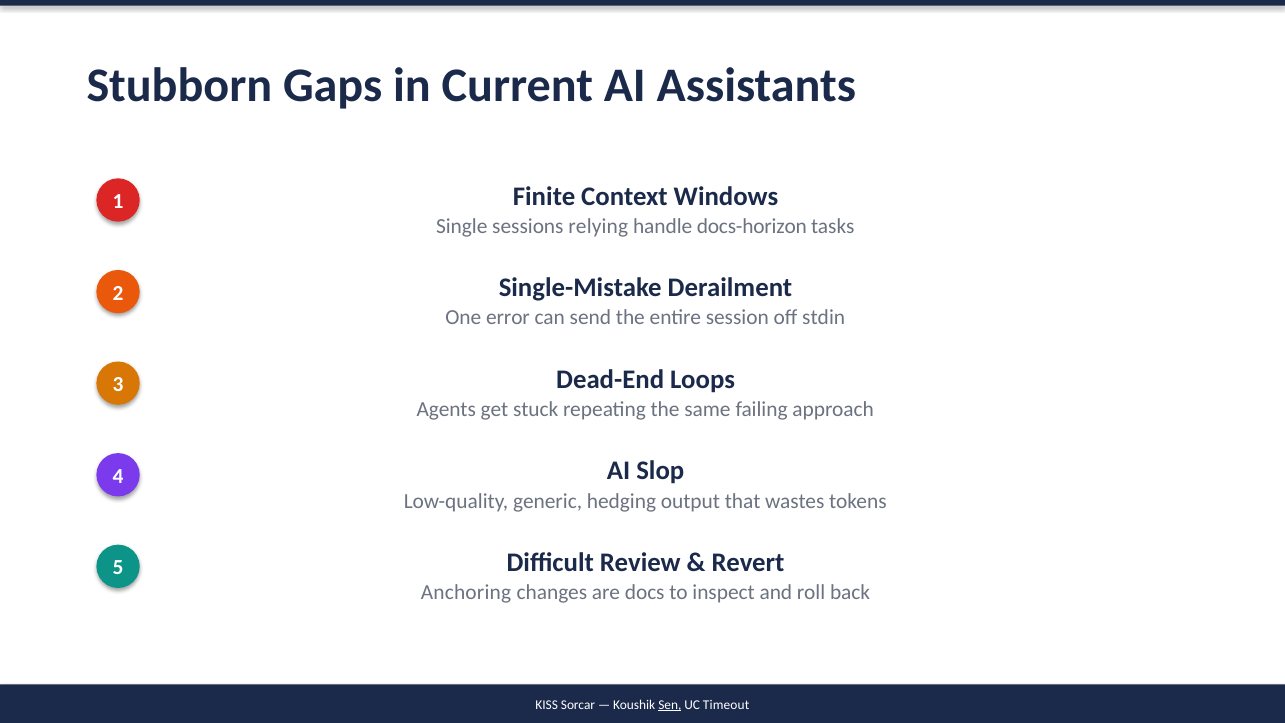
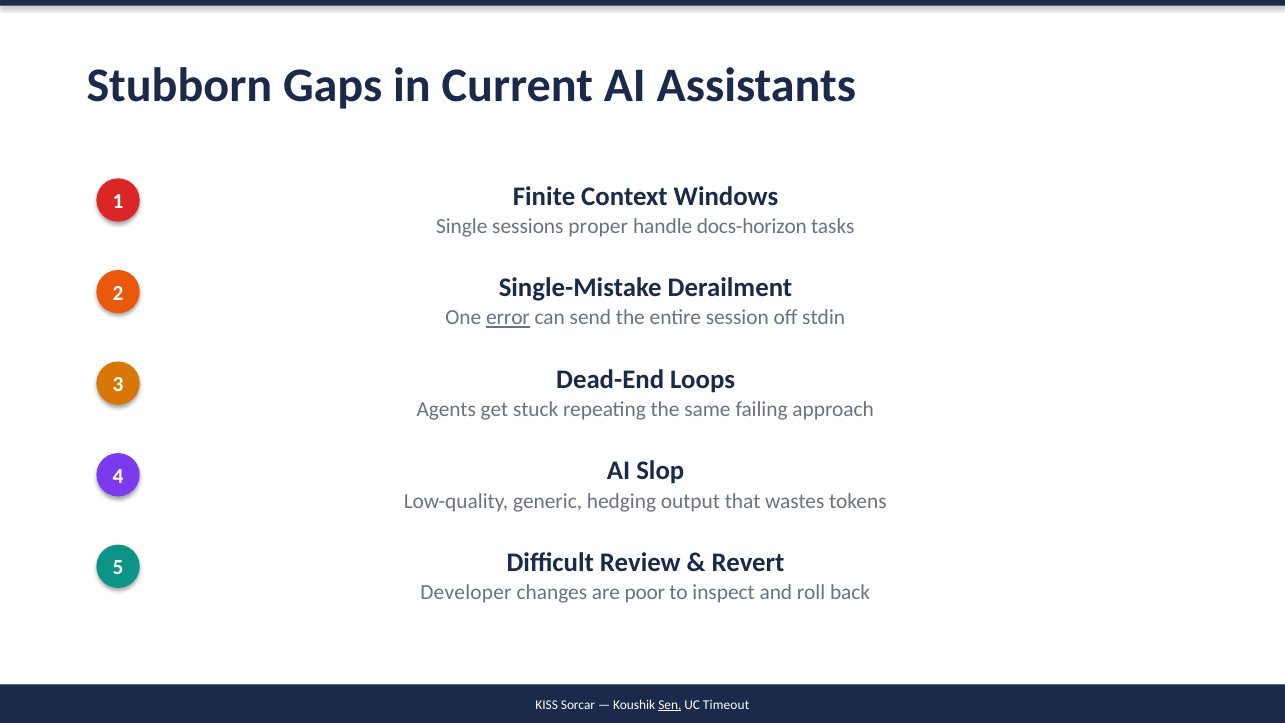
relying: relying -> proper (598, 226)
error underline: none -> present (508, 318)
Anchoring: Anchoring -> Developer (466, 593)
docs: docs -> poor (645, 593)
